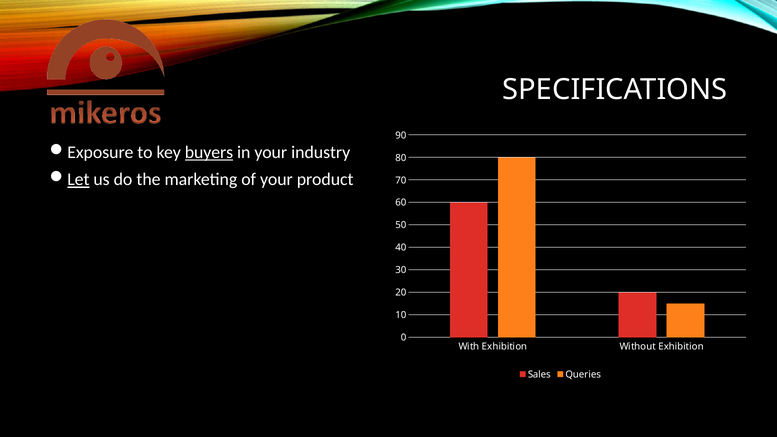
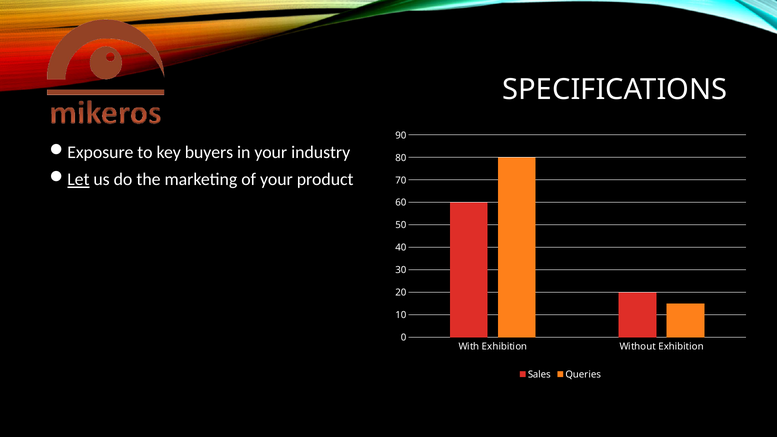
buyers underline: present -> none (209, 152)
